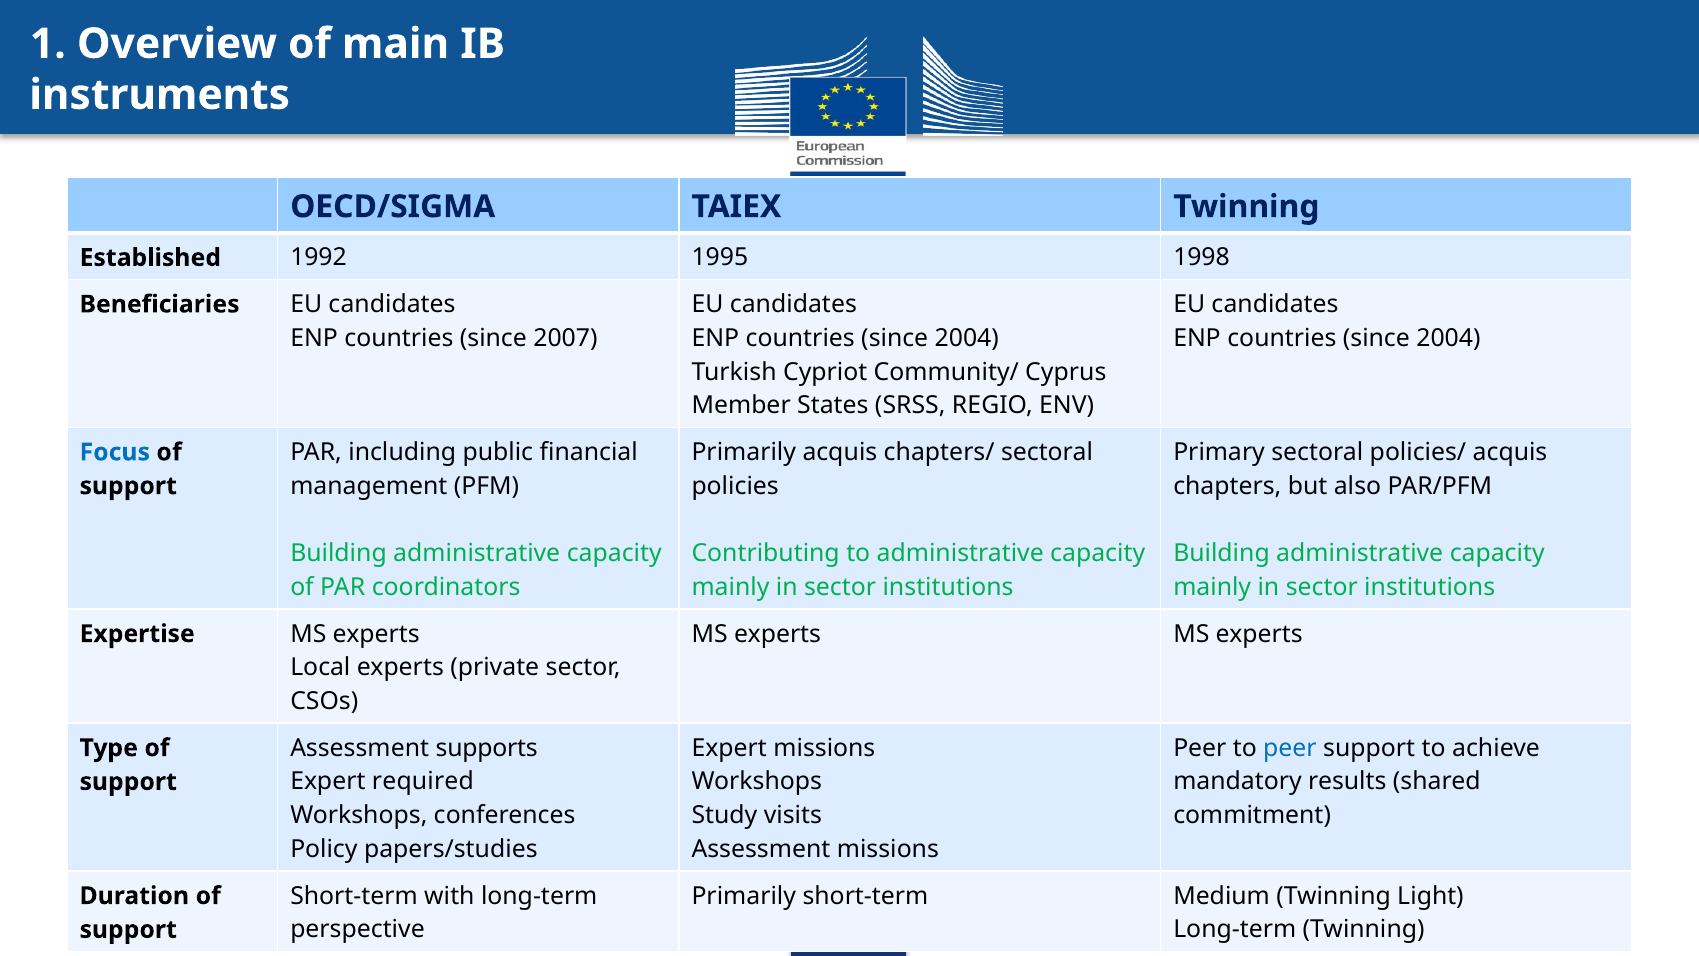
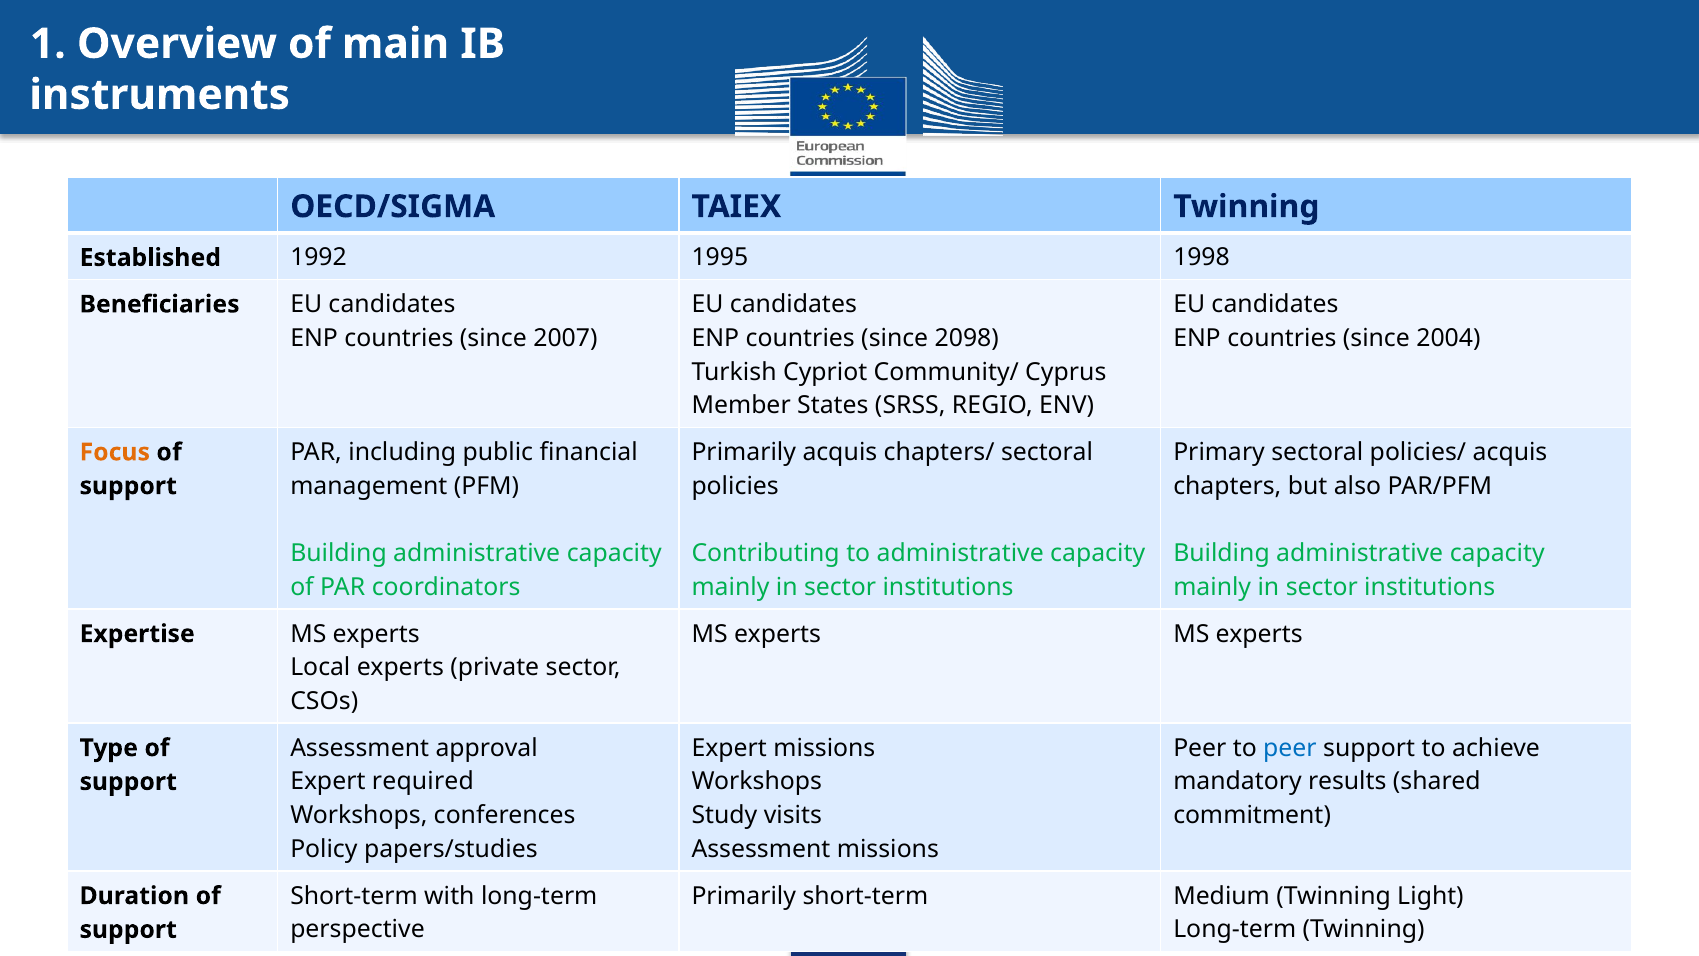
2004: 2004 -> 2098 (967, 338)
Focus colour: blue -> orange (115, 452)
supports: supports -> approval (487, 748)
